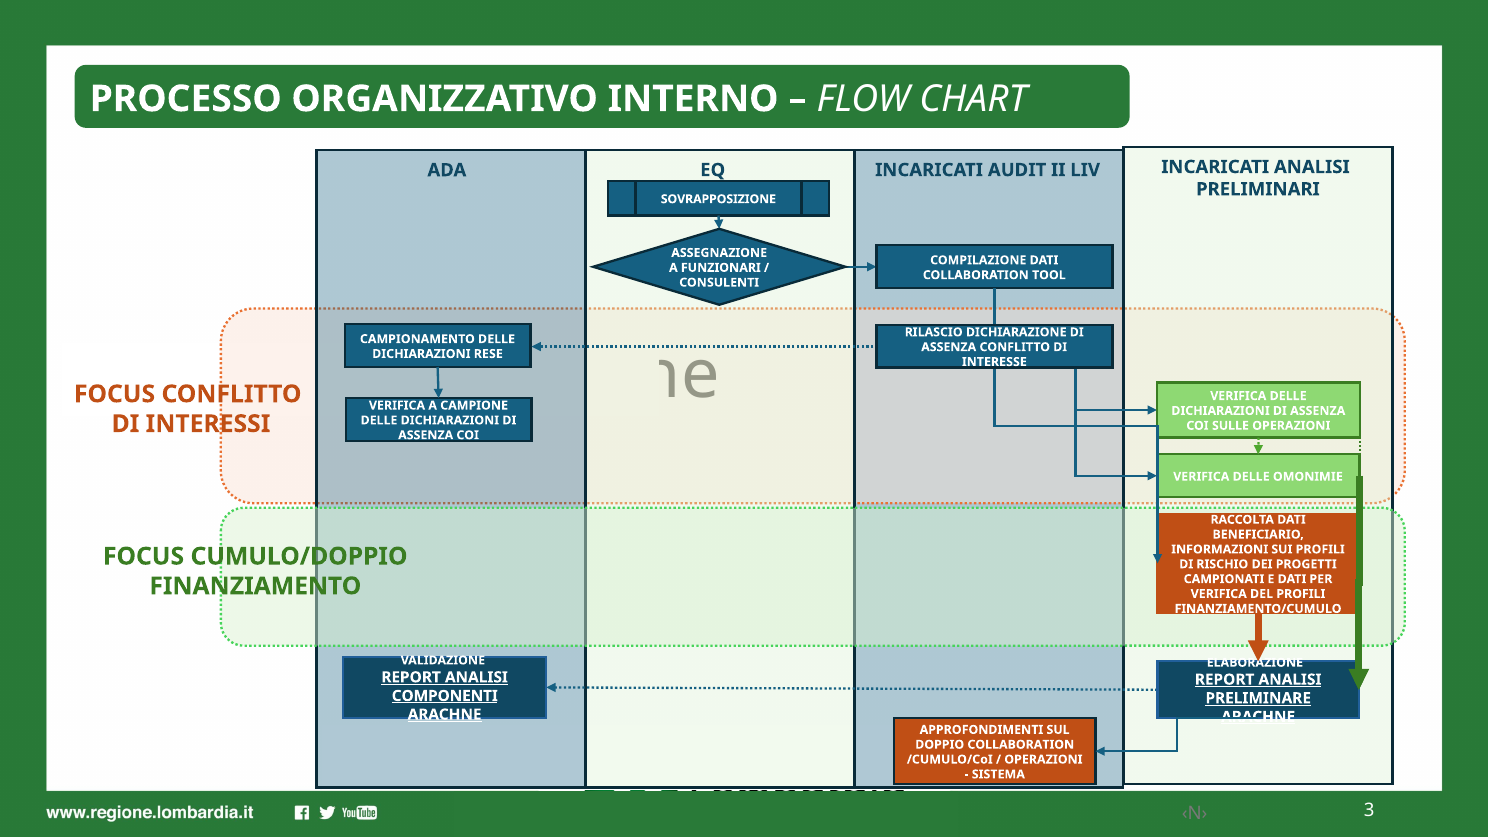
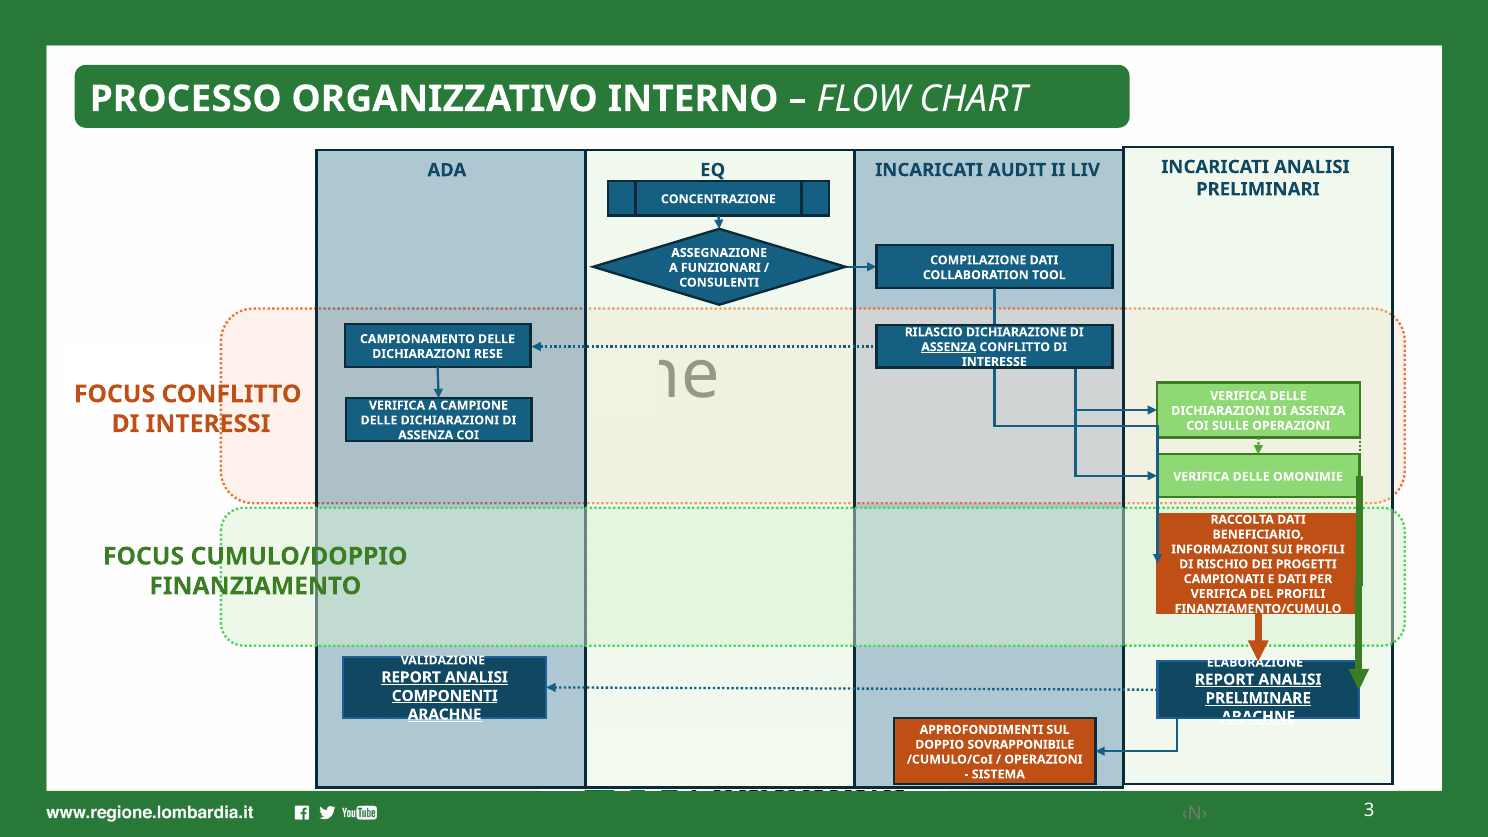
SOVRAPPOSIZIONE: SOVRAPPOSIZIONE -> CONCENTRAZIONE (718, 199)
ASSENZA underline: none -> present (949, 347)
DOPPIO COLLABORATION: COLLABORATION -> SOVRAPPONIBILE (1021, 745)
